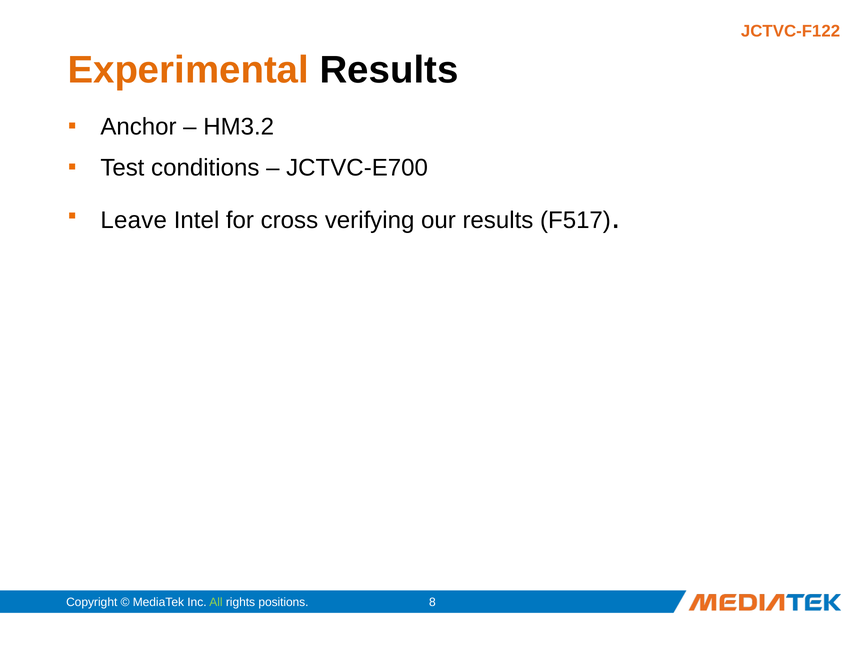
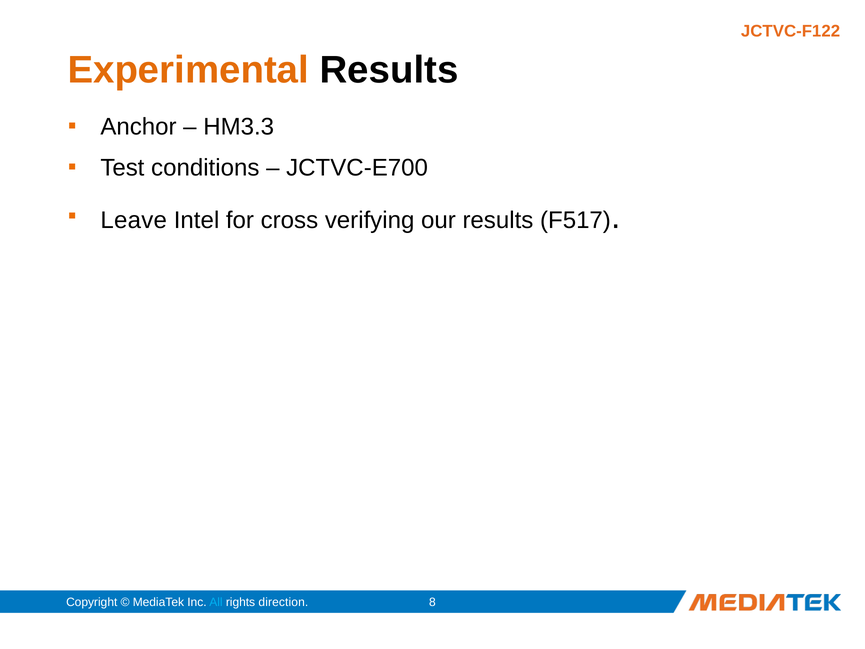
HM3.2: HM3.2 -> HM3.3 (239, 127)
All colour: light green -> light blue (216, 602)
positions: positions -> direction (283, 602)
